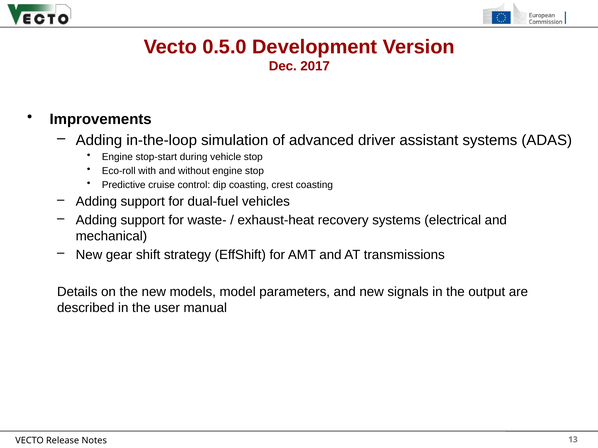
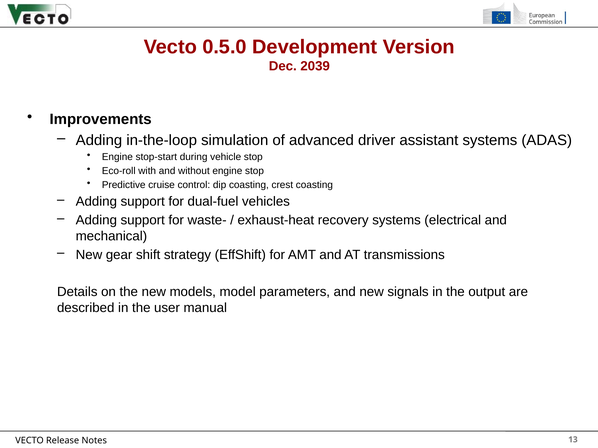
2017: 2017 -> 2039 (315, 66)
